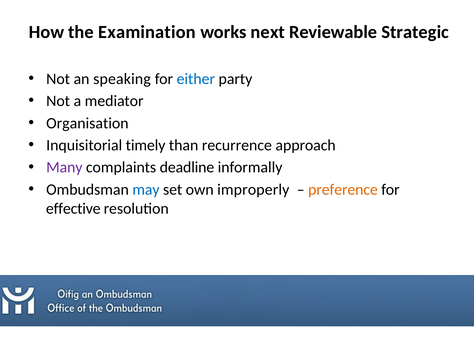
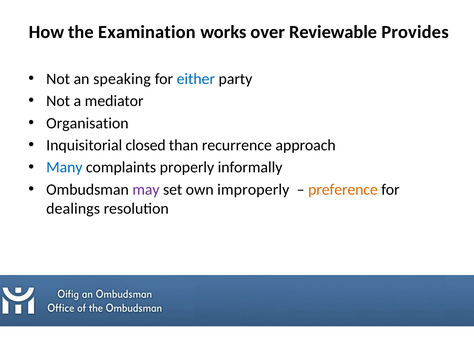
next: next -> over (268, 32)
Strategic: Strategic -> Provides (415, 32)
timely: timely -> closed (146, 145)
Many colour: purple -> blue (64, 167)
deadline: deadline -> properly (187, 167)
may colour: blue -> purple (146, 189)
effective: effective -> dealings (73, 208)
